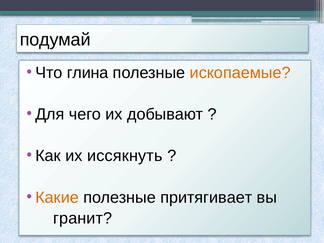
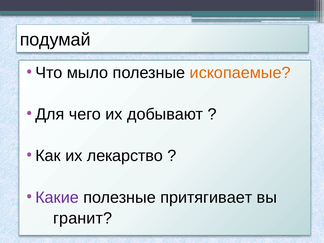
глина: глина -> мыло (87, 73)
иссякнуть: иссякнуть -> лекарство (125, 156)
Какие colour: orange -> purple (57, 197)
